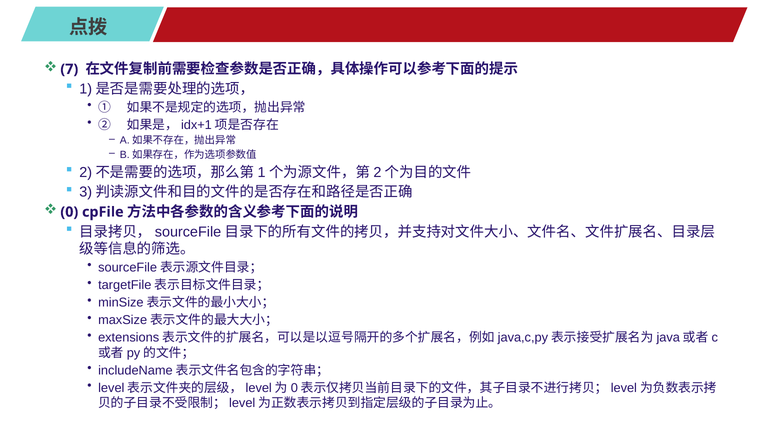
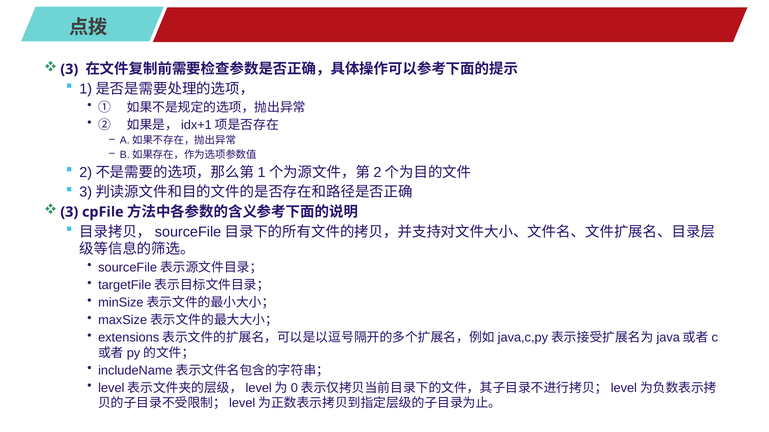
7: 7 -> 3 (69, 69)
0: 0 -> 3 (69, 212)
